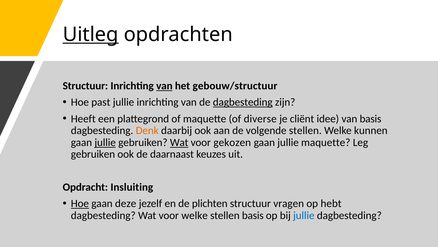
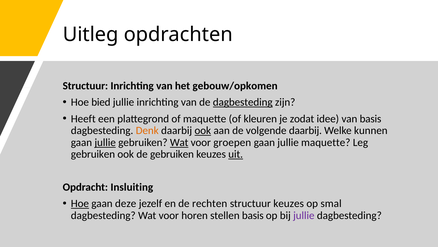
Uitleg underline: present -> none (91, 34)
van underline: present -> none (164, 86)
gebouw/structuur: gebouw/structuur -> gebouw/opkomen (235, 86)
past: past -> bied (101, 102)
diverse: diverse -> kleuren (260, 118)
cliënt: cliënt -> zodat (302, 118)
ook underline: none -> present (203, 130)
volgende stellen: stellen -> daarbij (305, 130)
gekozen: gekozen -> groepen (232, 142)
de daarnaast: daarnaast -> gebruiken (172, 154)
uit underline: none -> present (236, 154)
plichten: plichten -> rechten (210, 203)
structuur vragen: vragen -> keuzes (289, 203)
hebt: hebt -> smal (331, 203)
voor welke: welke -> horen (195, 215)
jullie colour: blue -> purple (304, 215)
